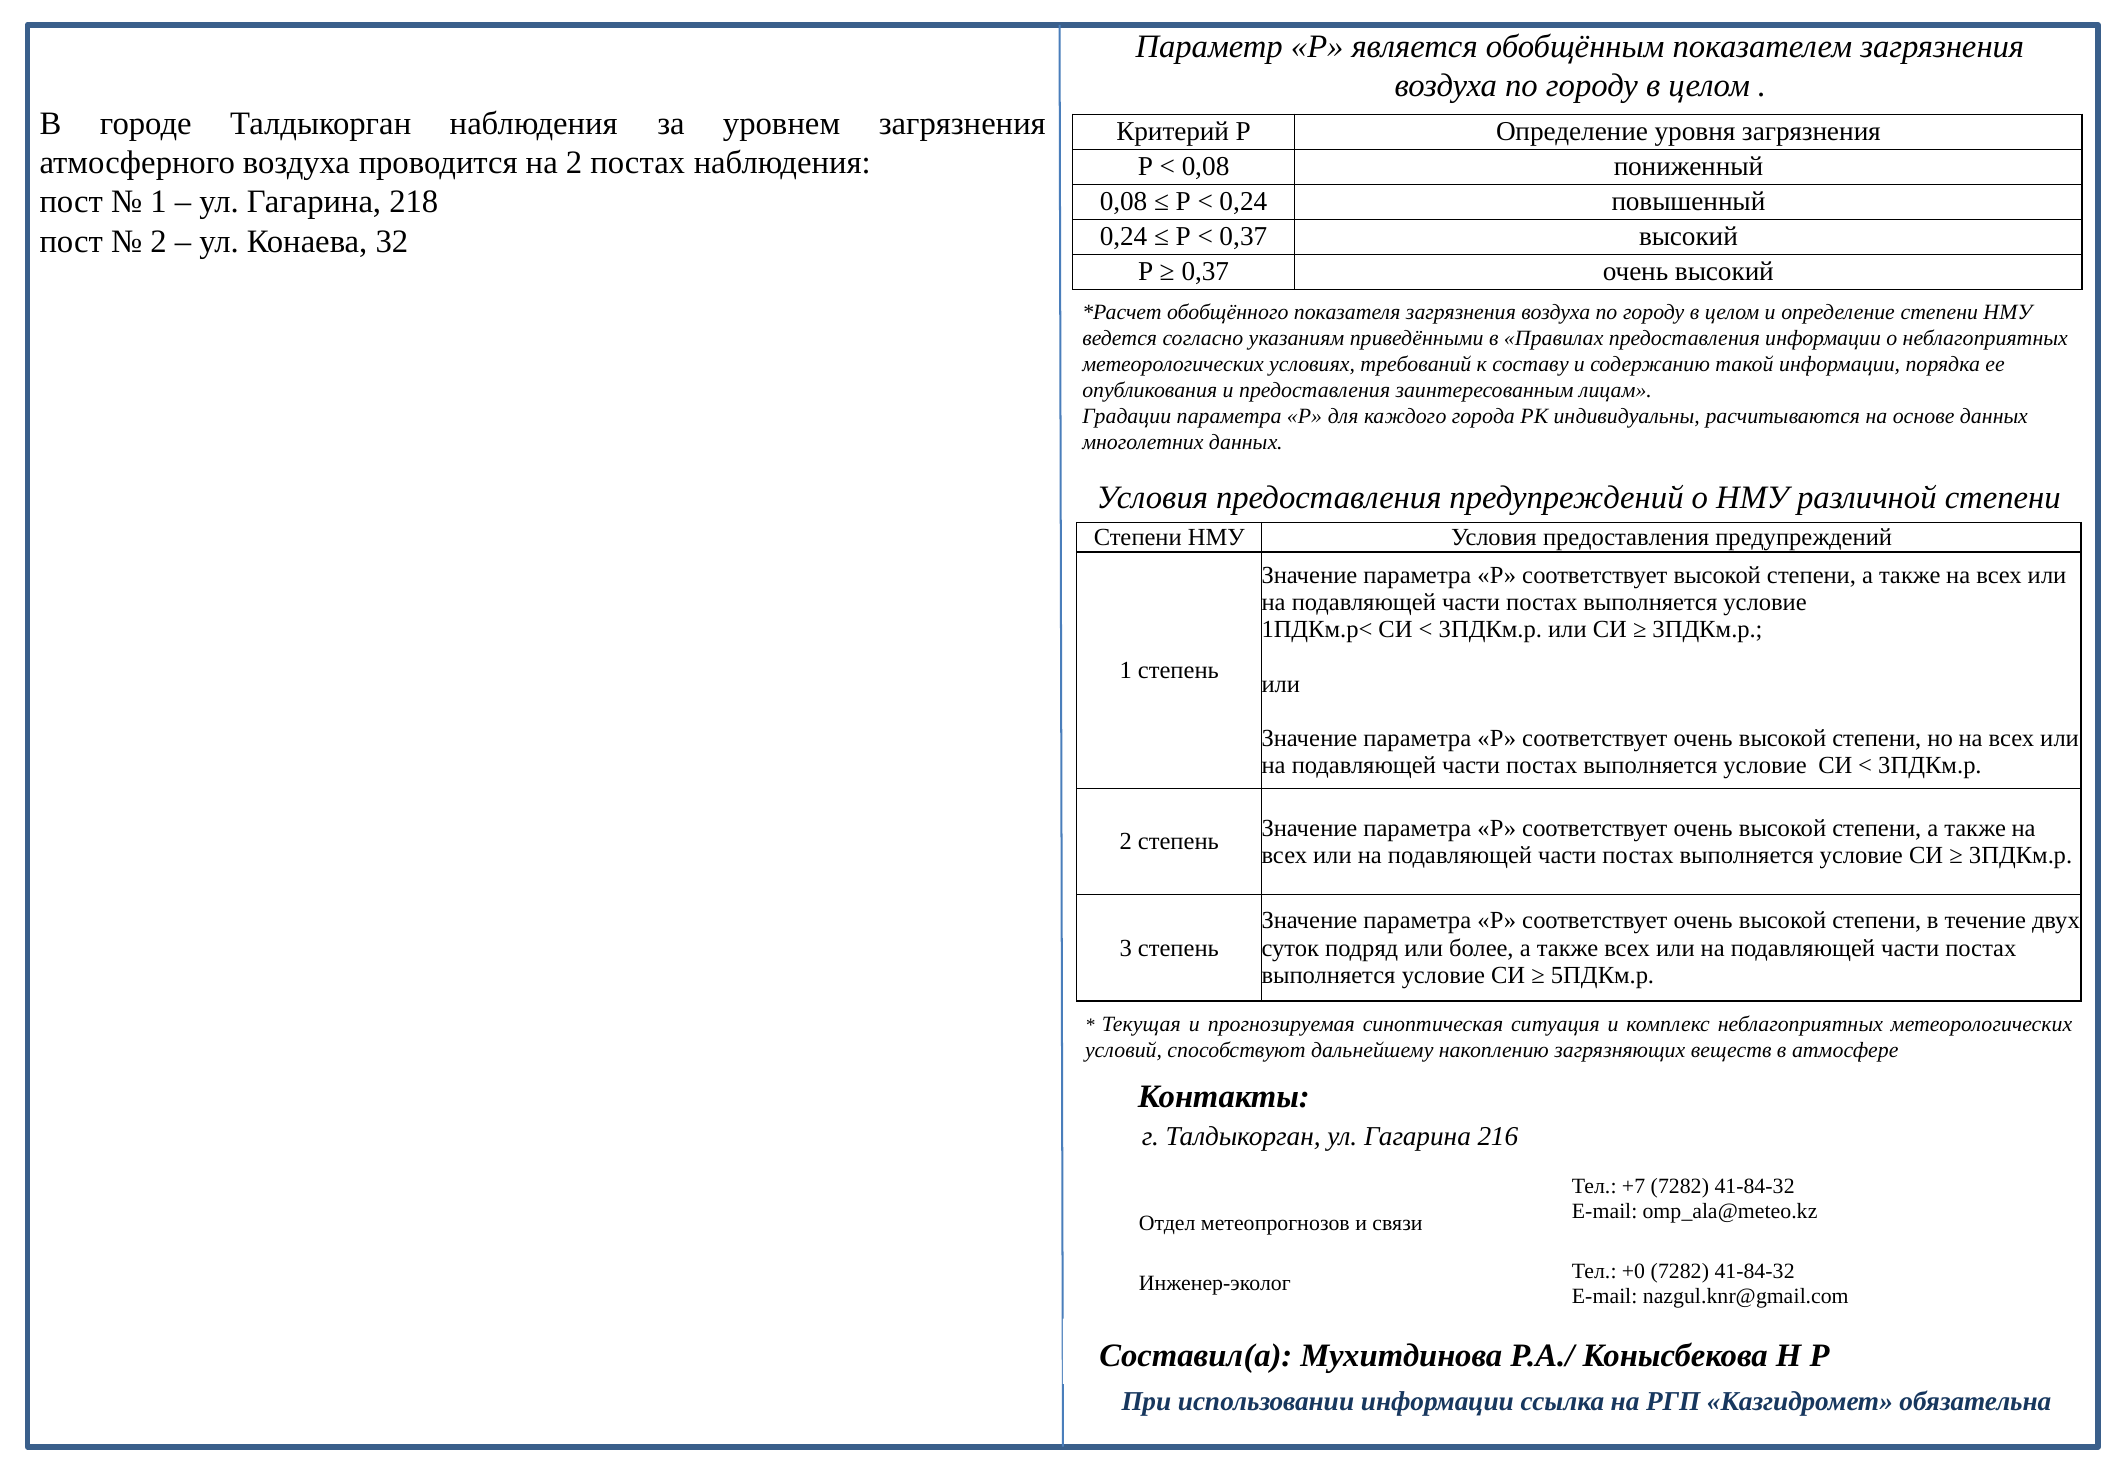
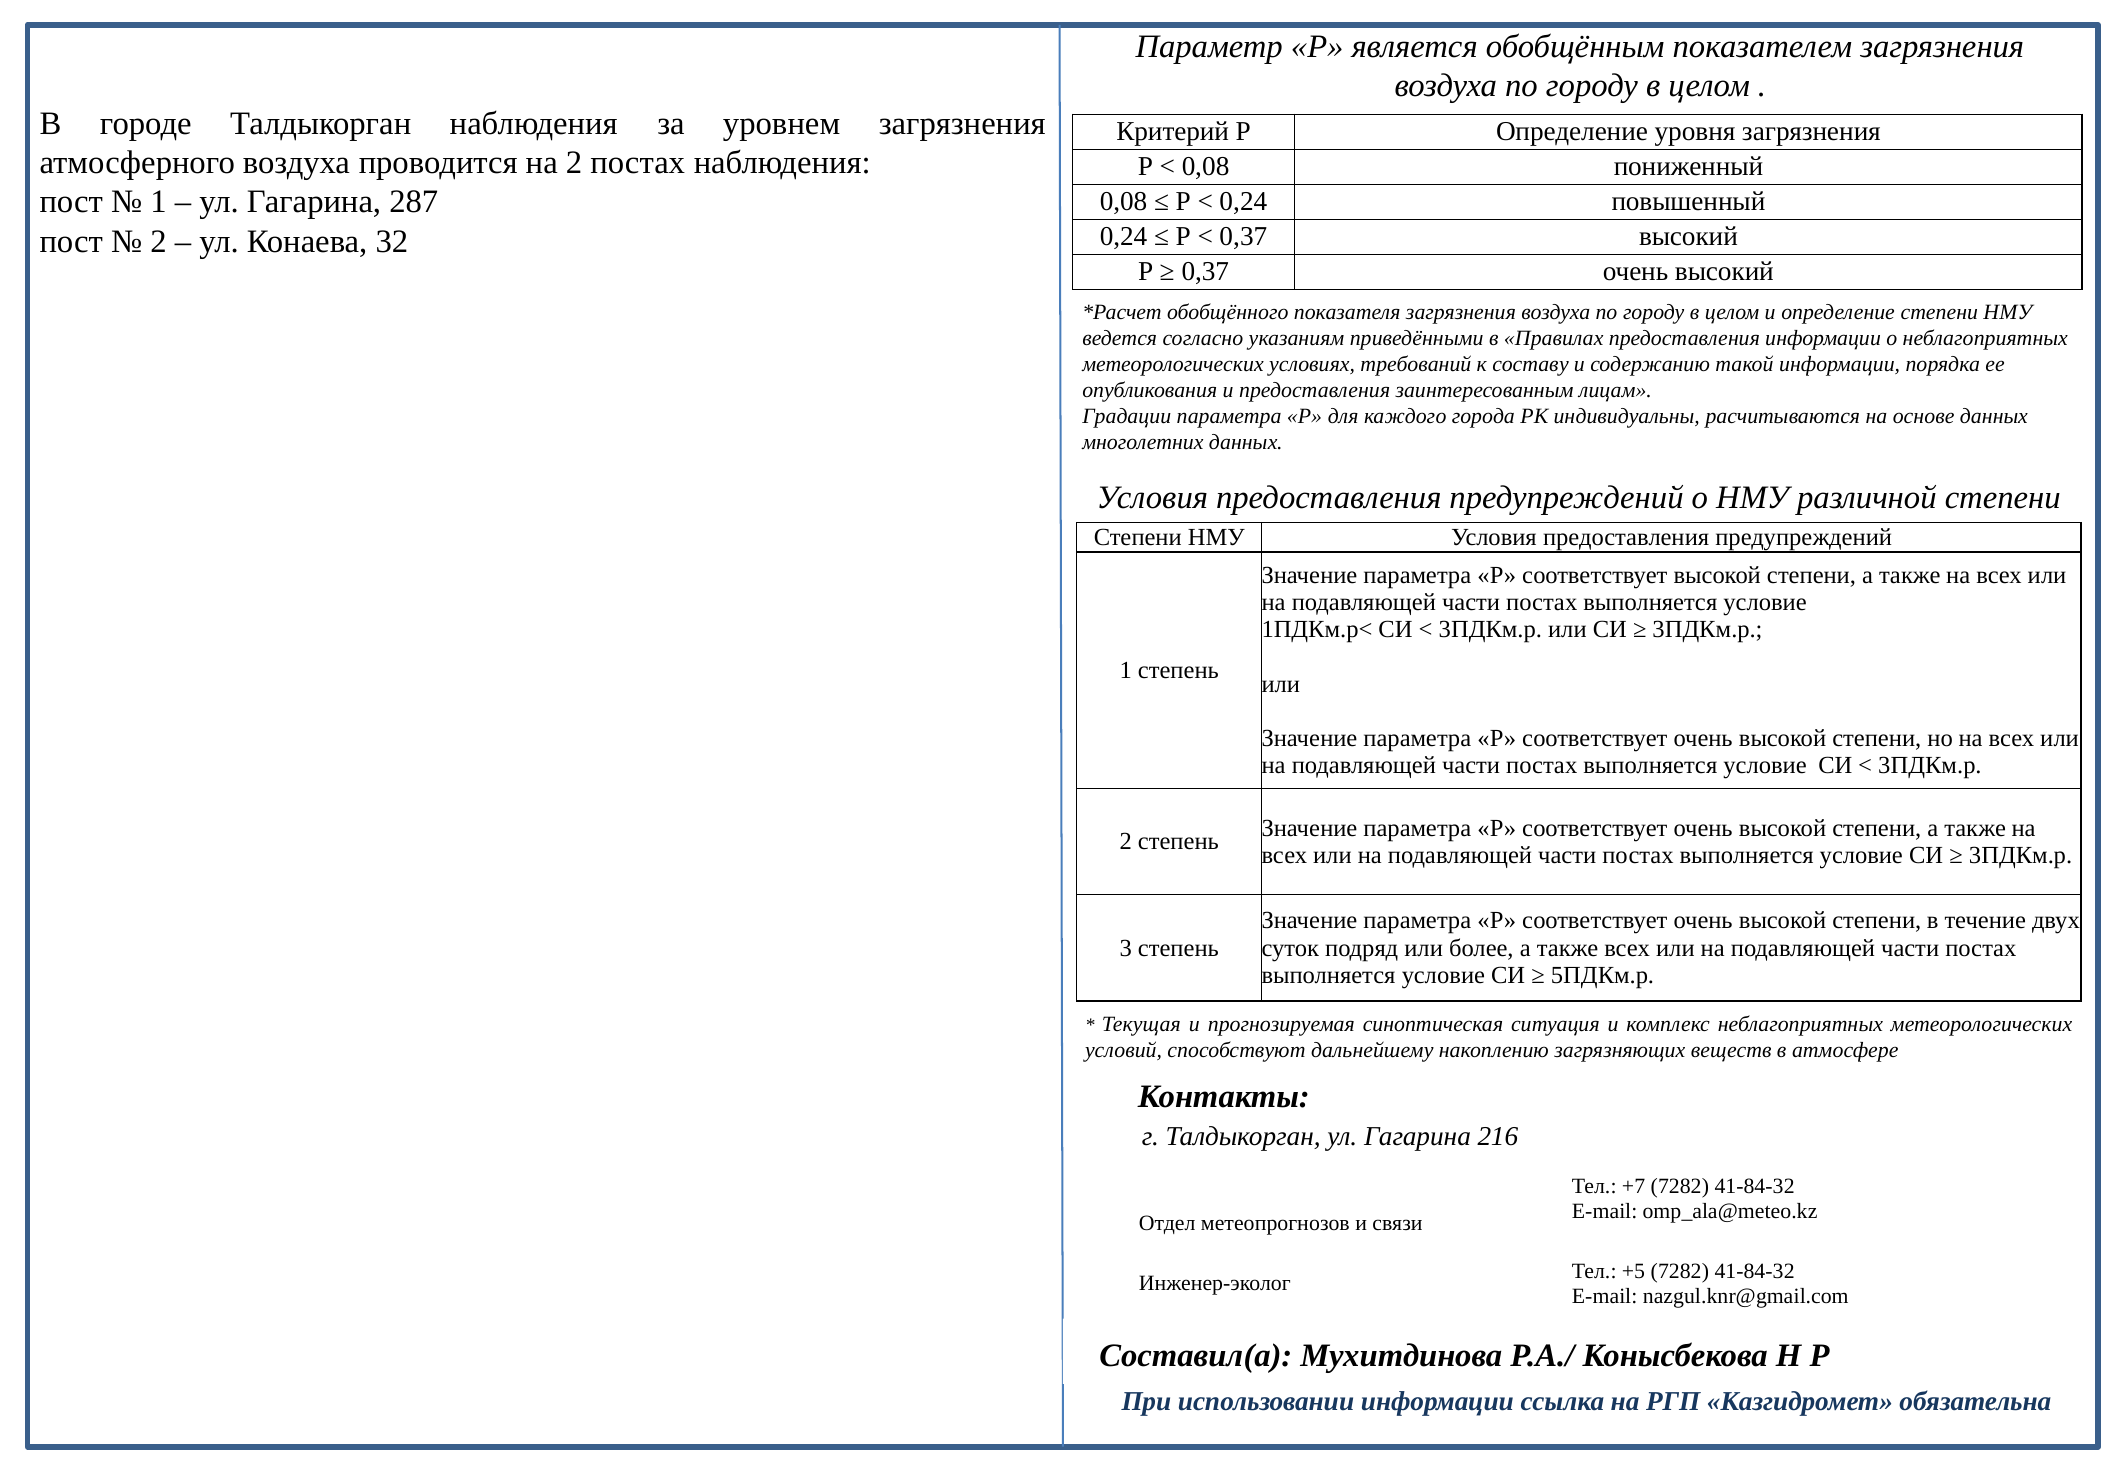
218: 218 -> 287 (414, 202)
+0: +0 -> +5 (1634, 1271)
